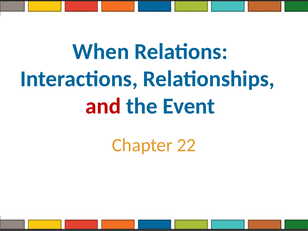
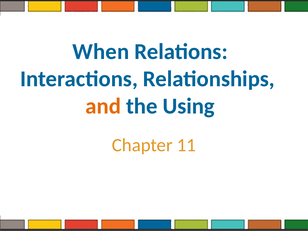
and colour: red -> orange (103, 106)
Event: Event -> Using (189, 106)
22: 22 -> 11 (186, 145)
